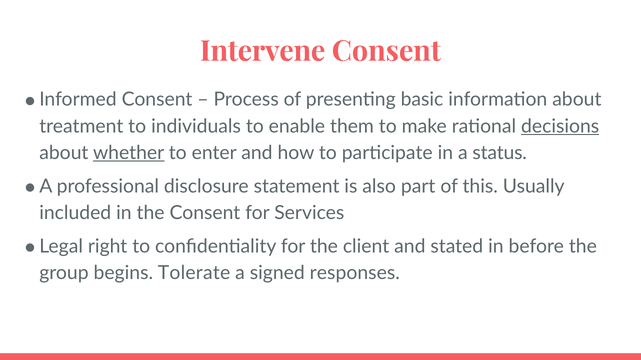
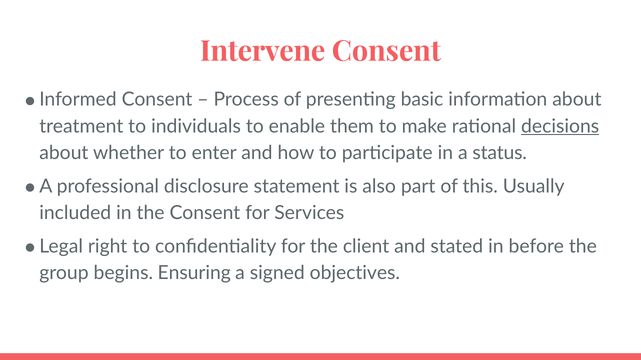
whether underline: present -> none (129, 153)
Tolerate: Tolerate -> Ensuring (194, 273)
responses: responses -> objectives (355, 273)
